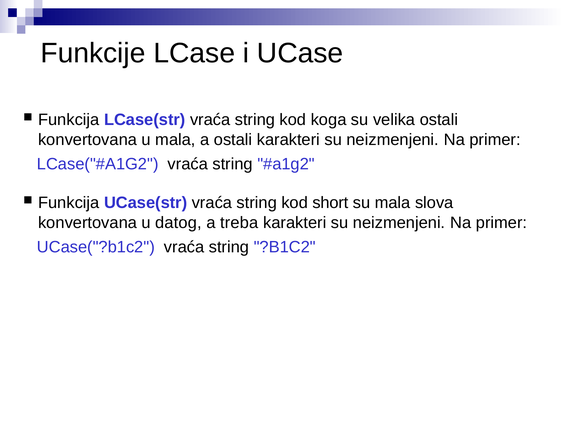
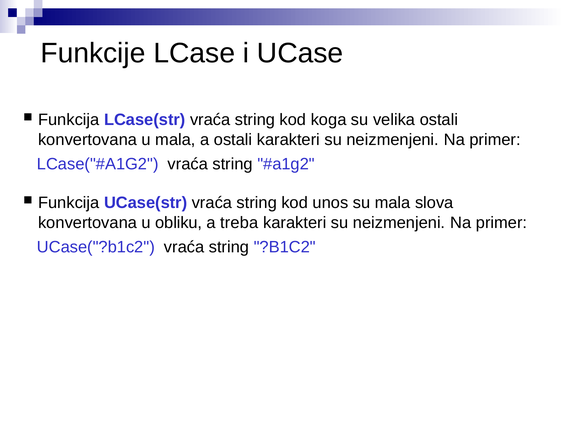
short: short -> unos (330, 203)
datog: datog -> obliku (179, 222)
